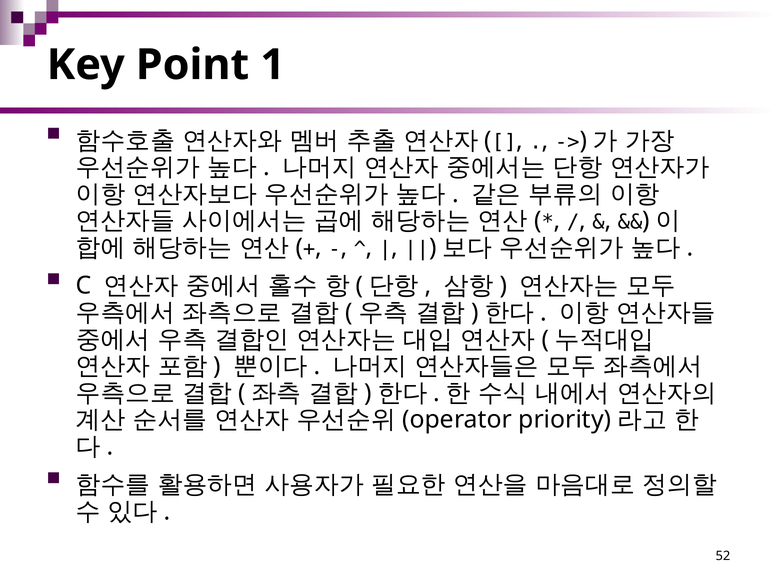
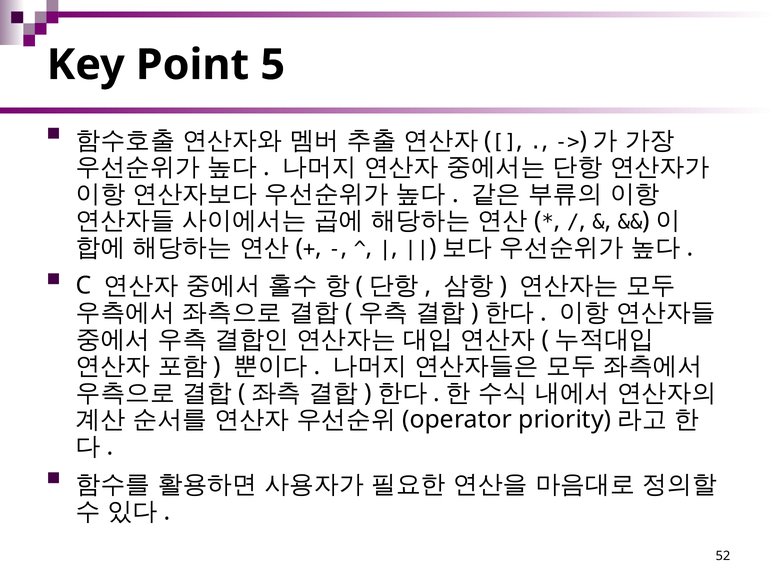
1: 1 -> 5 (273, 65)
